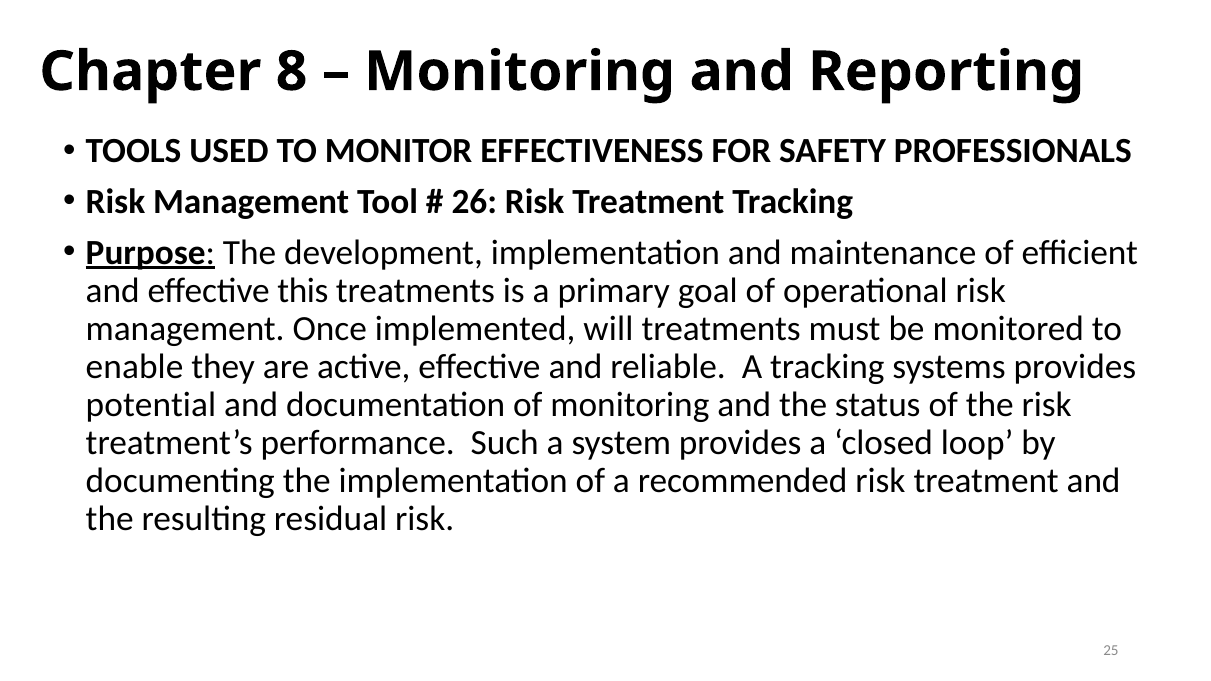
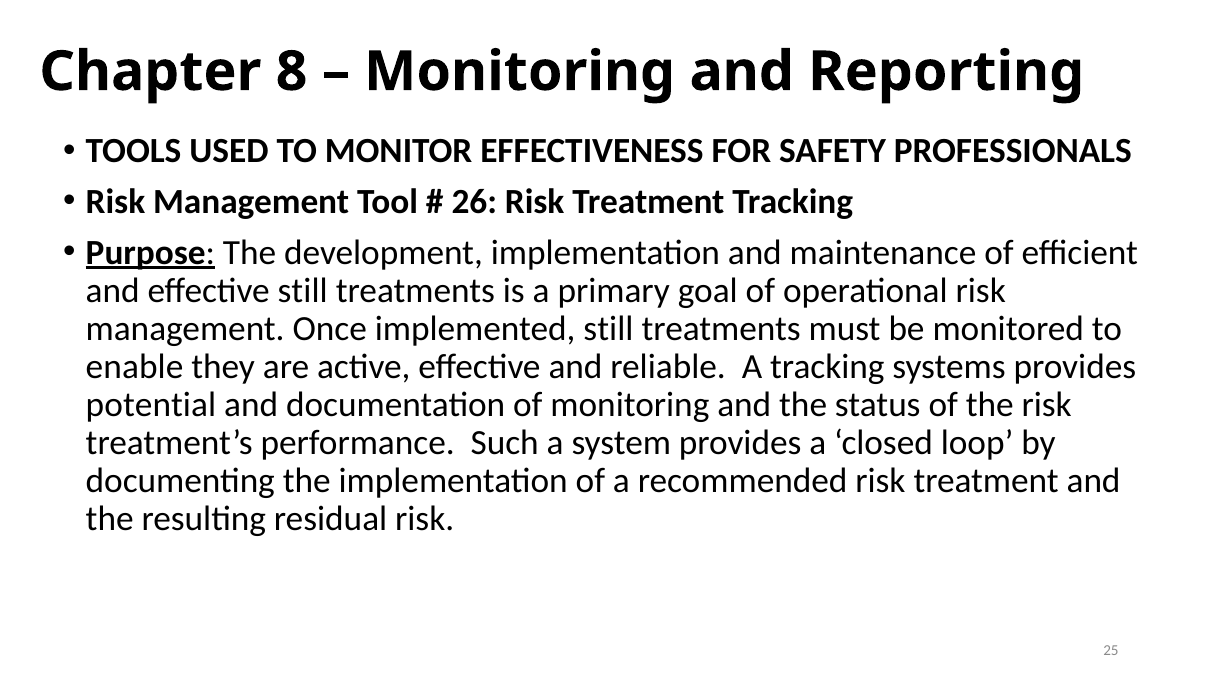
effective this: this -> still (303, 291)
implemented will: will -> still (608, 329)
